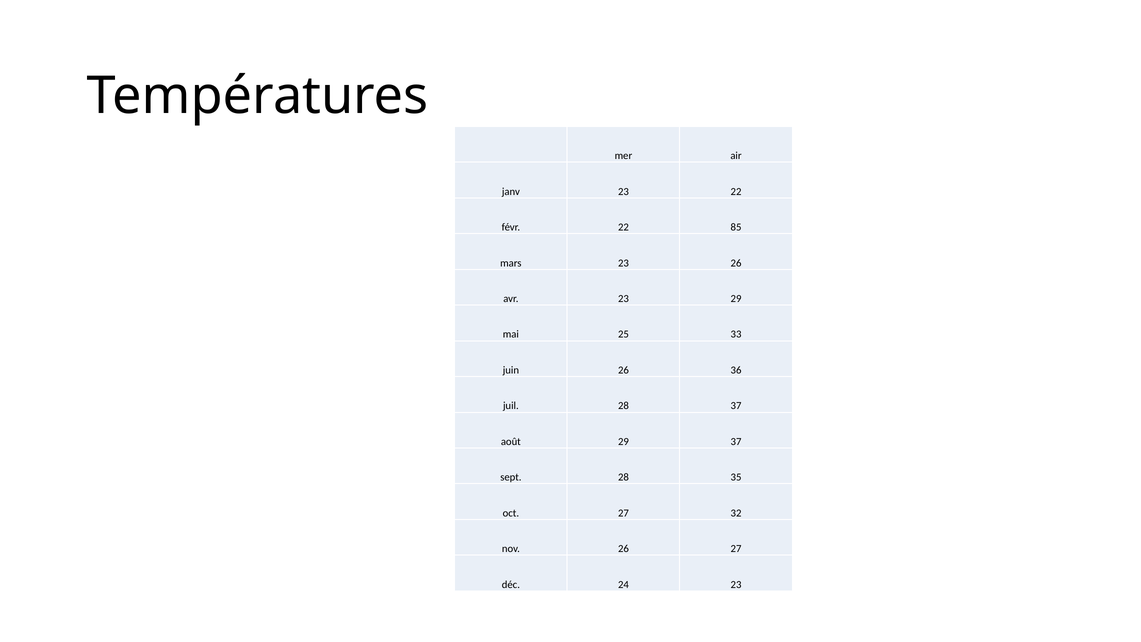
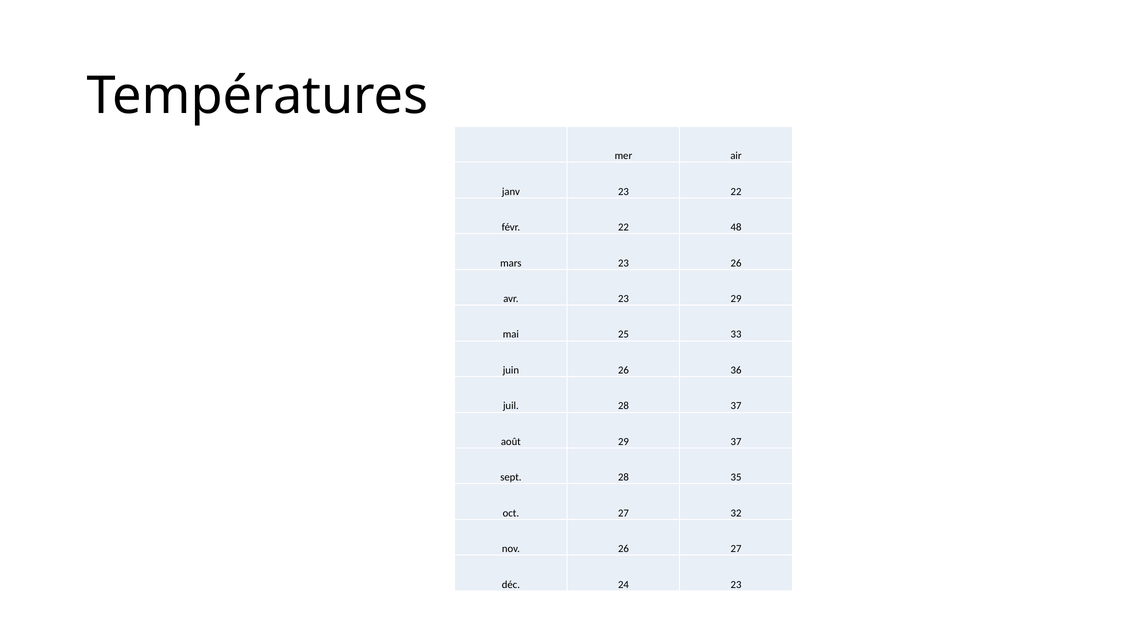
85: 85 -> 48 (736, 227)
